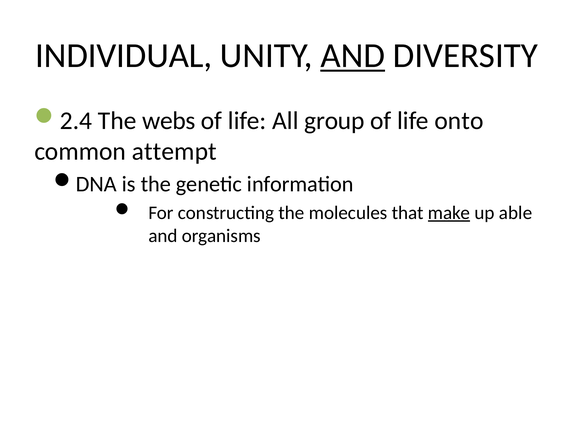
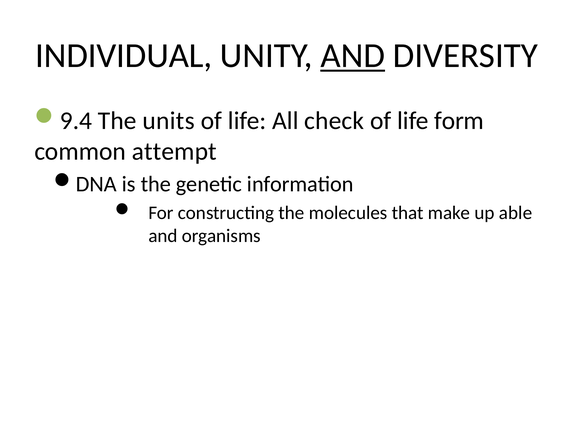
2.4: 2.4 -> 9.4 (76, 120)
webs: webs -> units (169, 120)
group: group -> check (334, 120)
onto: onto -> form (459, 120)
make underline: present -> none (449, 212)
